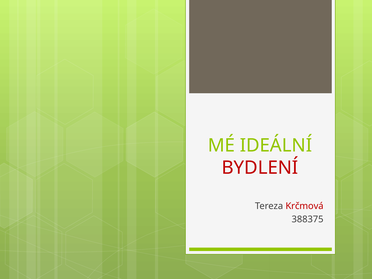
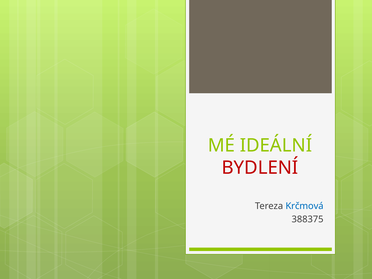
Krčmová colour: red -> blue (305, 206)
